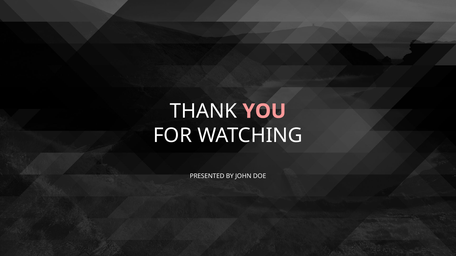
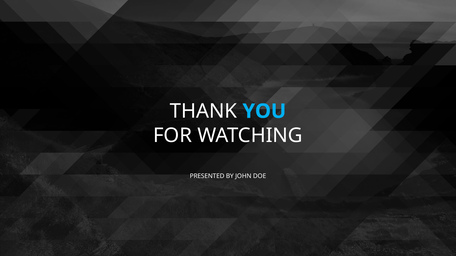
YOU colour: pink -> light blue (264, 111)
